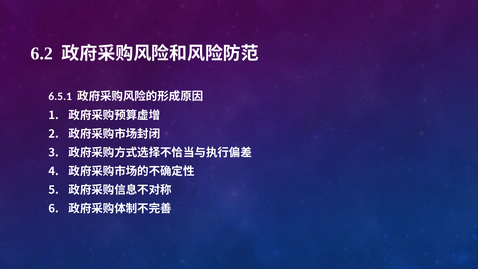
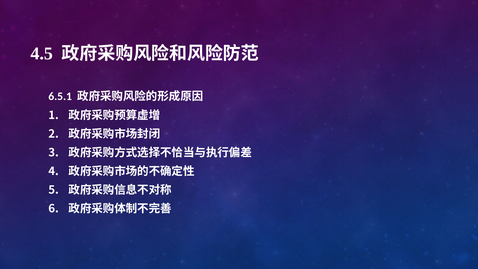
6.2: 6.2 -> 4.5 (42, 54)
